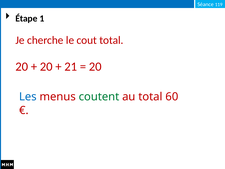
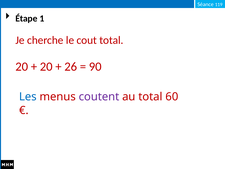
21: 21 -> 26 (71, 66)
20: 20 -> 90 (95, 66)
coutent colour: green -> purple (99, 97)
